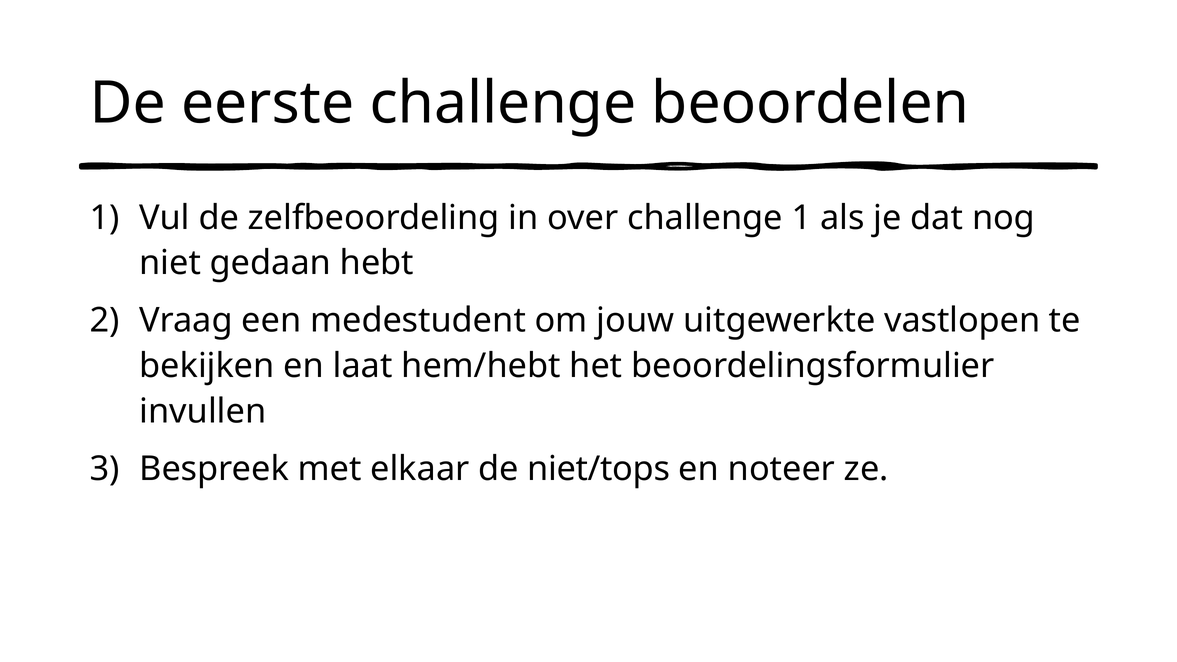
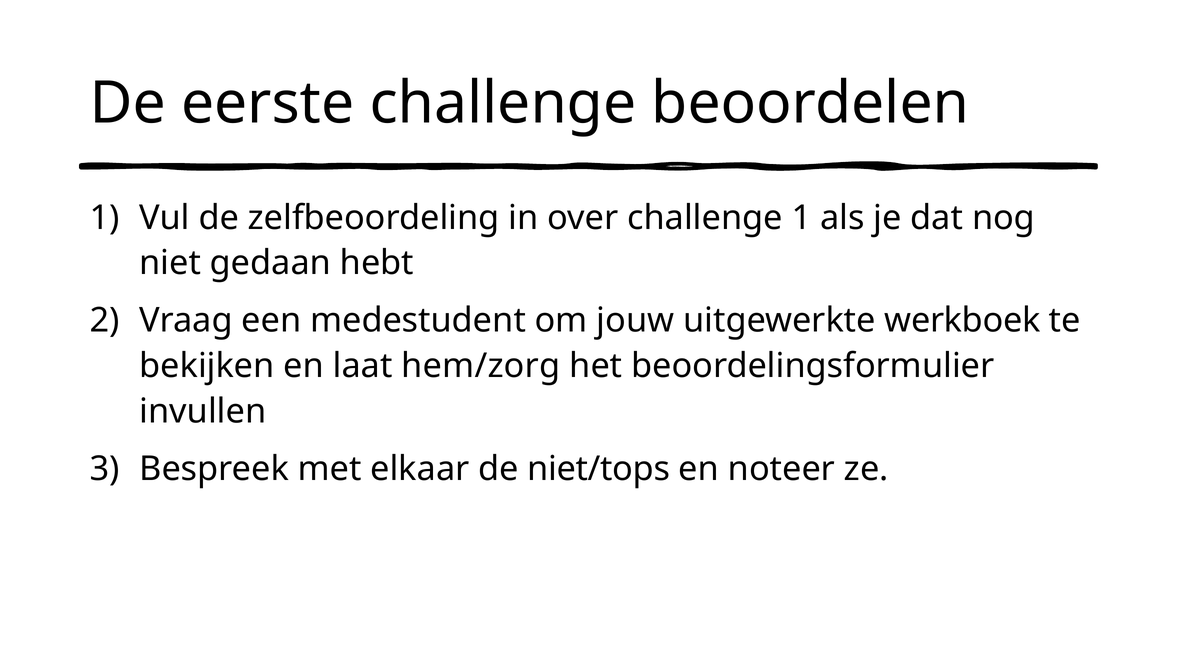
vastlopen: vastlopen -> werkboek (962, 321)
hem/hebt: hem/hebt -> hem/zorg (481, 366)
